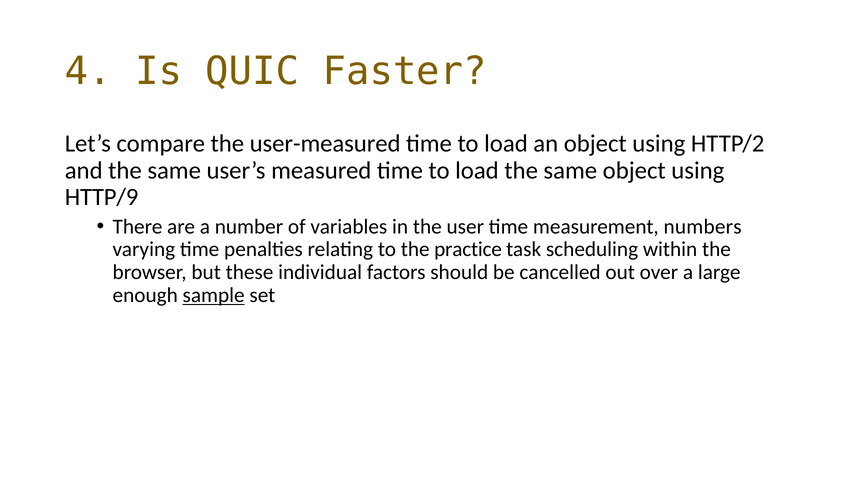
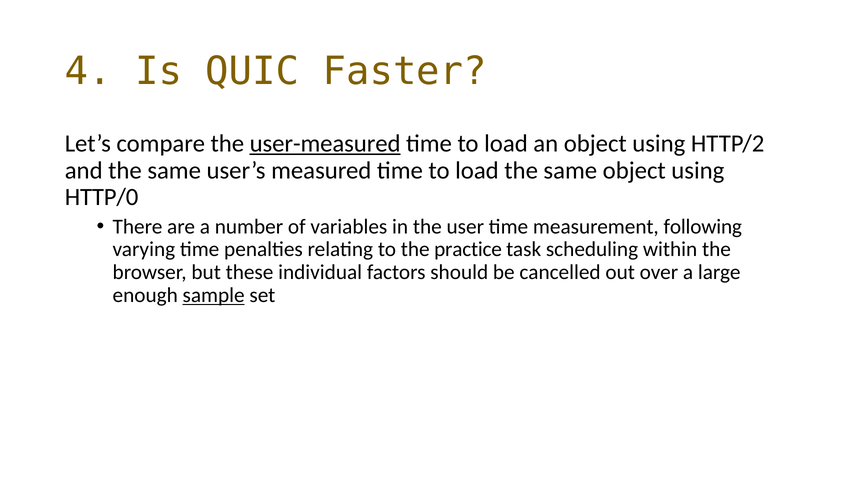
user-measured underline: none -> present (325, 144)
HTTP/9: HTTP/9 -> HTTP/0 (102, 197)
numbers: numbers -> following (703, 227)
